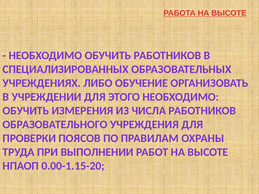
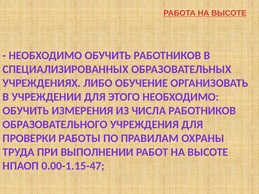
ПОЯСОВ: ПОЯСОВ -> РАБОТЫ (80, 139)
0.00-1.15-20: 0.00-1.15-20 -> 0.00-1.15-47 (73, 166)
